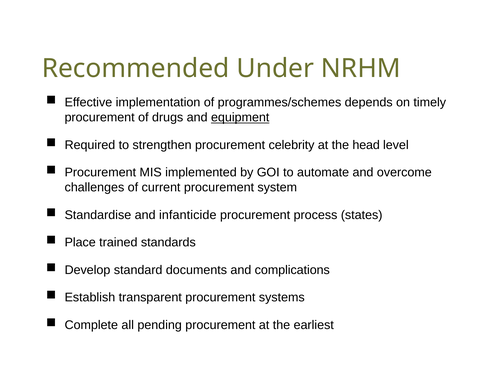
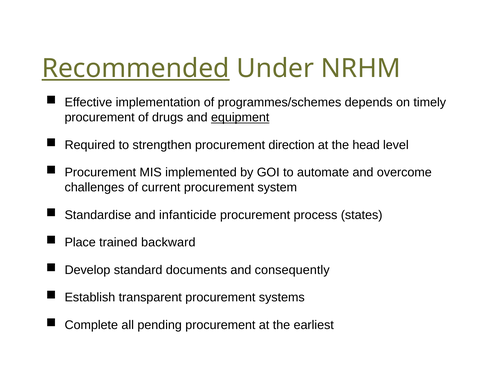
Recommended underline: none -> present (136, 69)
celebrity: celebrity -> direction (292, 145)
standards: standards -> backward (168, 243)
complications: complications -> consequently (292, 270)
